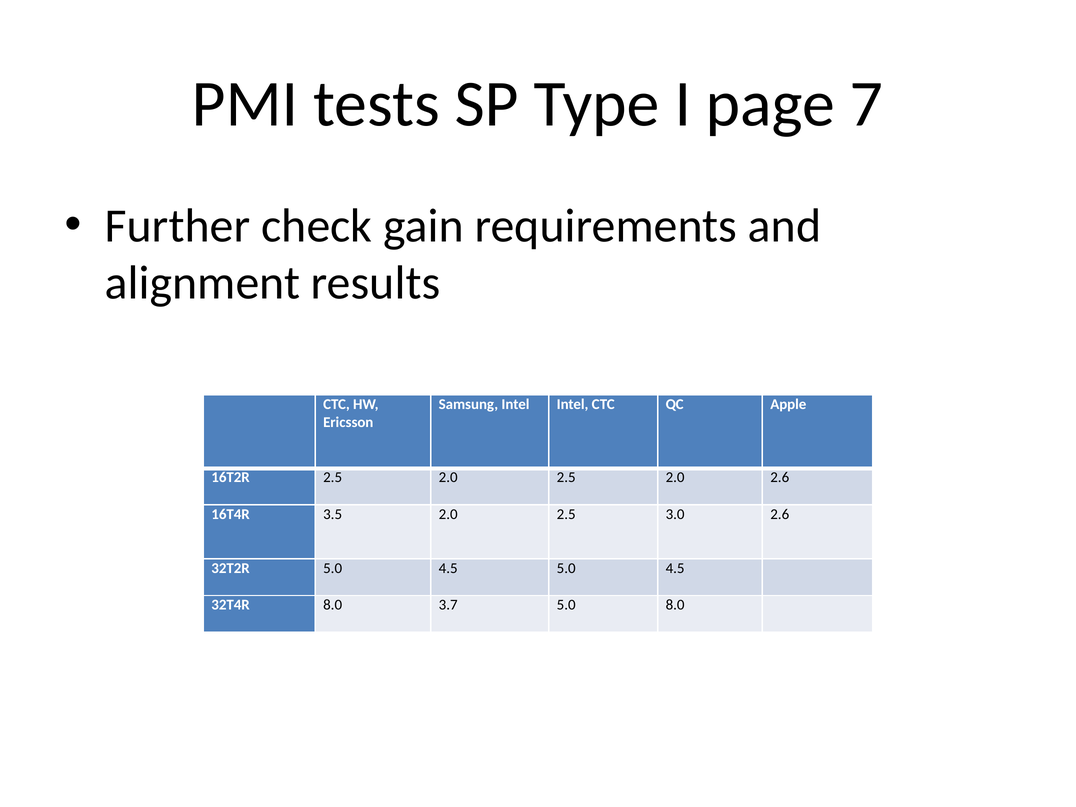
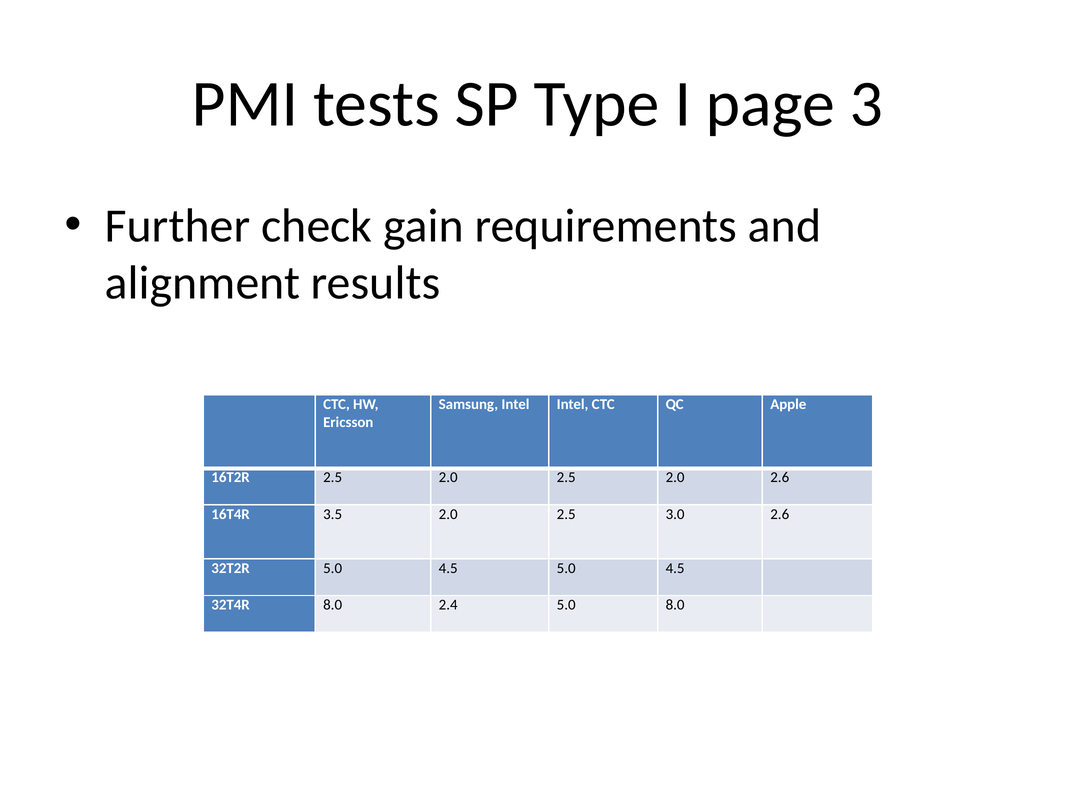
7: 7 -> 3 (866, 104)
3.7: 3.7 -> 2.4 (448, 605)
